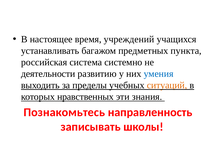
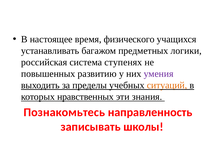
учреждений: учреждений -> физического (129, 39)
пункта: пункта -> логики (186, 51)
системно: системно -> ступенях (123, 62)
деятельности: деятельности -> повышенных (48, 74)
умения colour: blue -> purple (159, 74)
